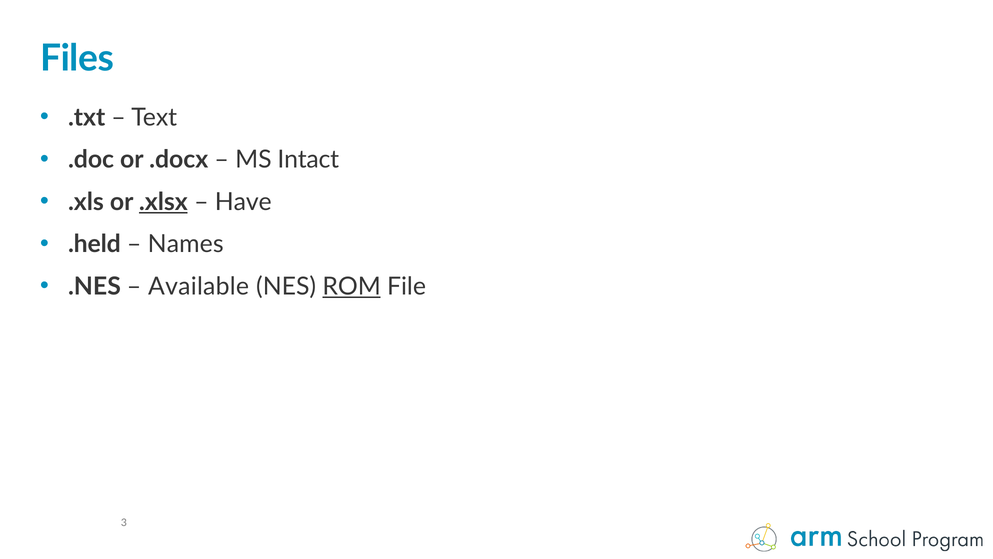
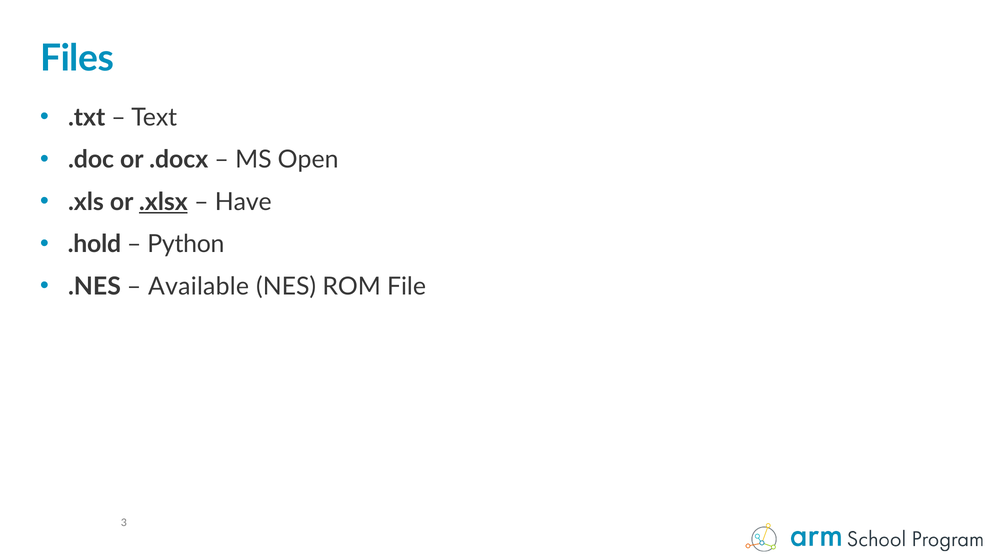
Intact: Intact -> Open (308, 160)
.held: .held -> .hold (94, 244)
Names: Names -> Python (186, 244)
ROM underline: present -> none (352, 286)
